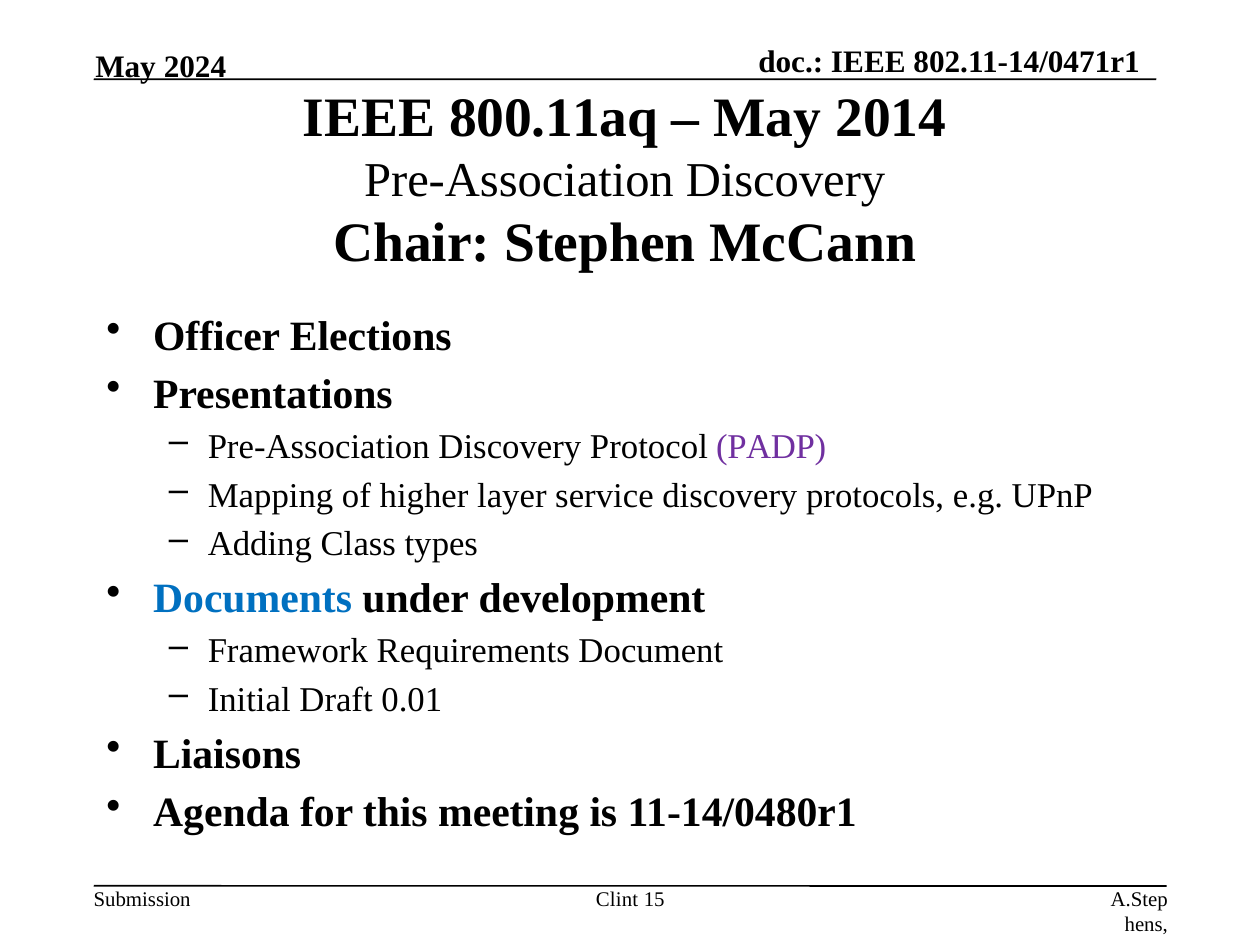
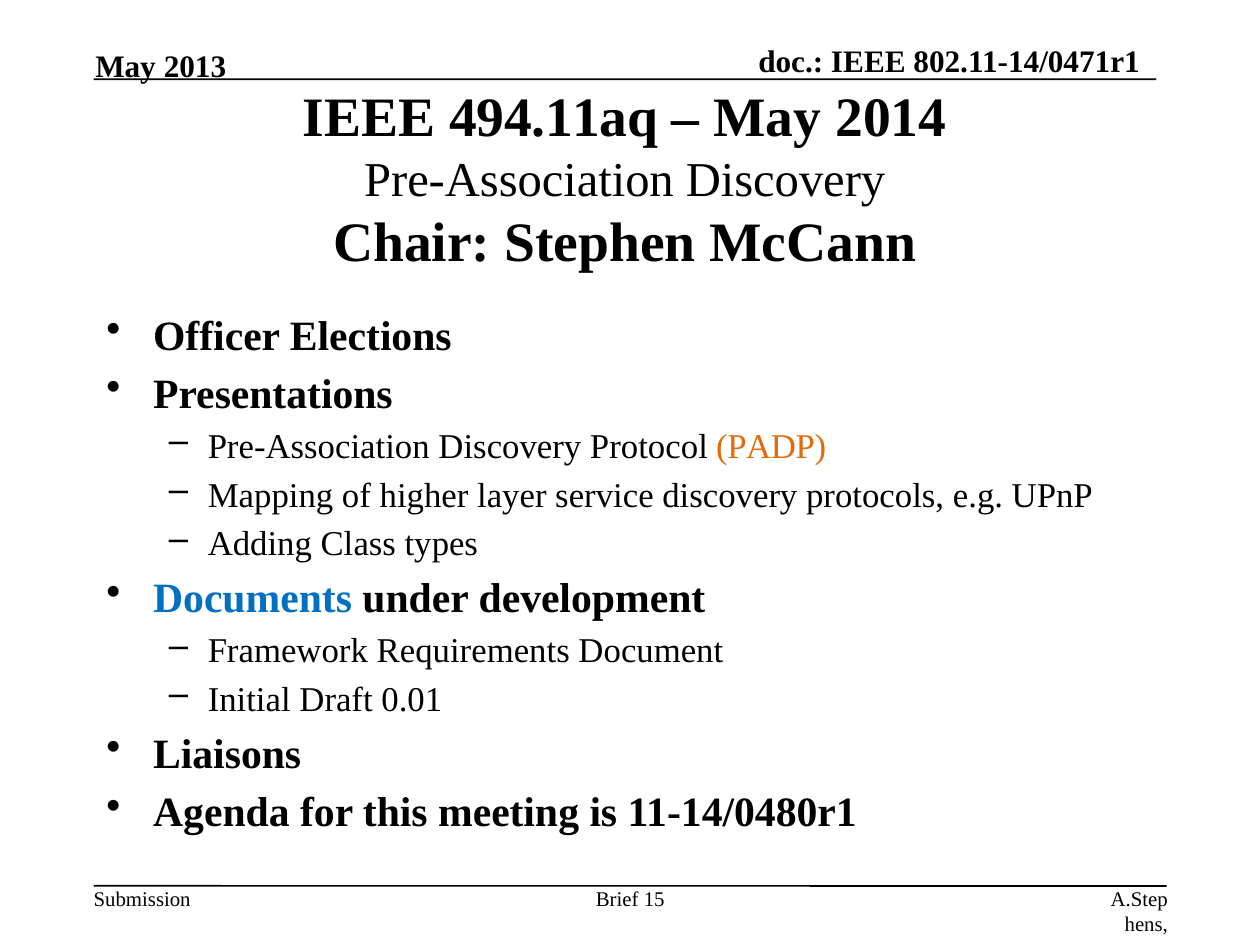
2024: 2024 -> 2013 (195, 67)
800.11aq: 800.11aq -> 494.11aq (554, 118)
PADP colour: purple -> orange (771, 447)
Clint: Clint -> Brief (617, 899)
